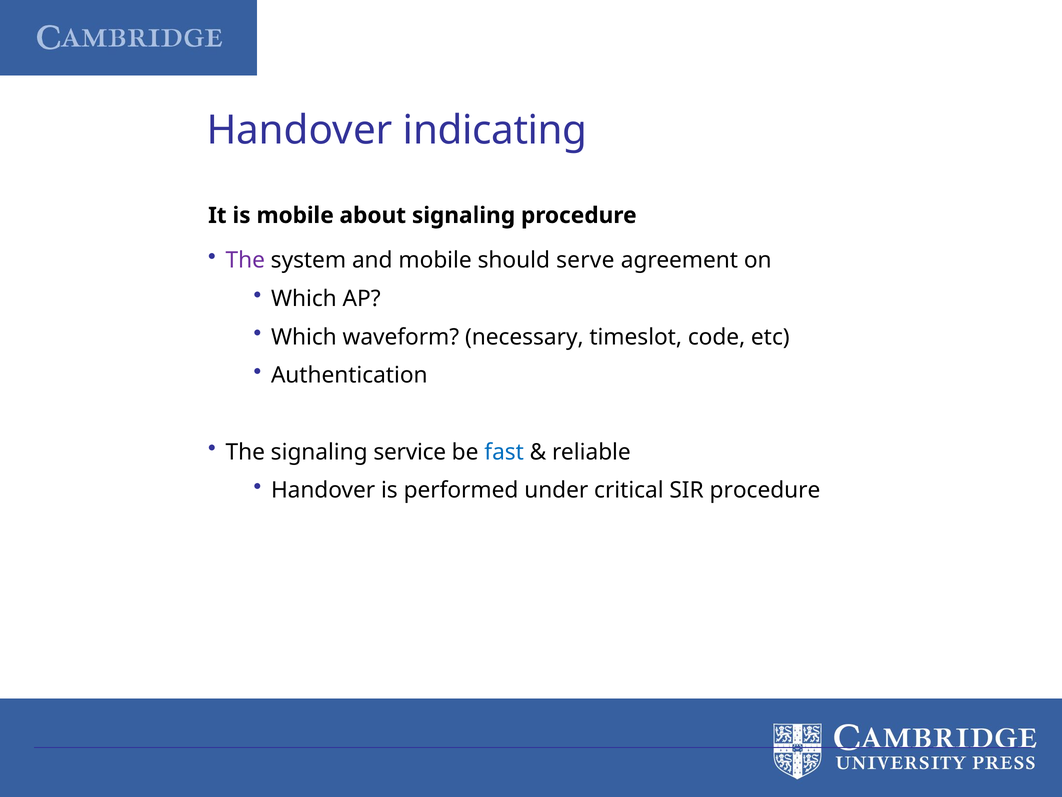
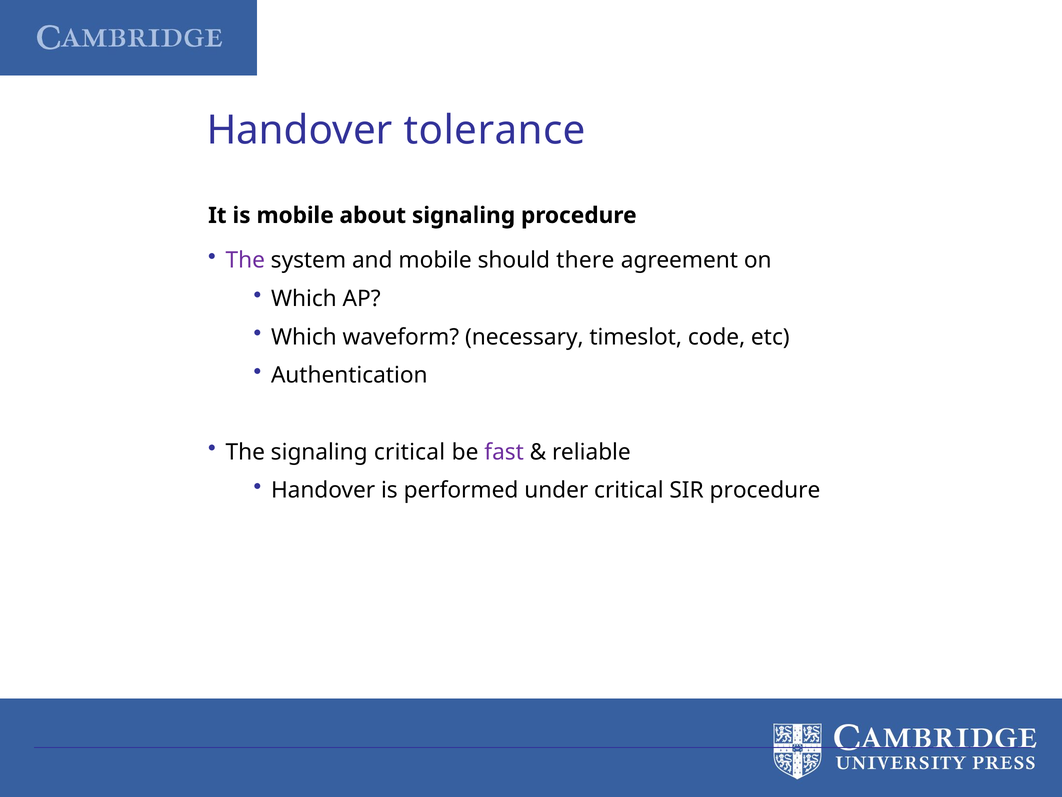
indicating: indicating -> tolerance (495, 130)
serve: serve -> there (585, 260)
signaling service: service -> critical (410, 452)
fast colour: blue -> purple (504, 452)
